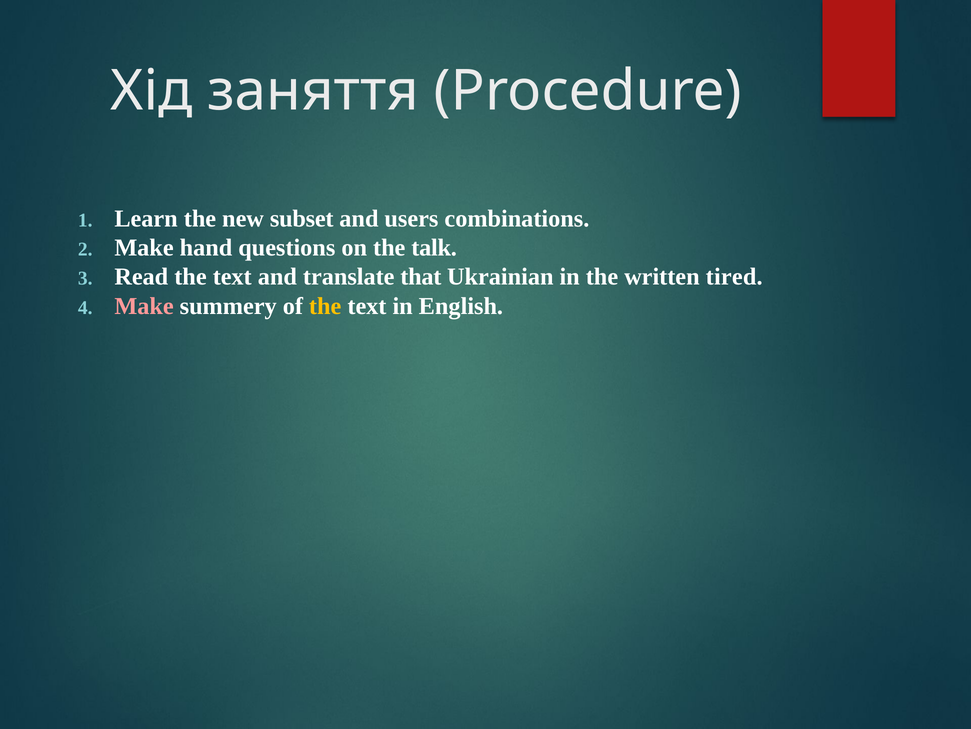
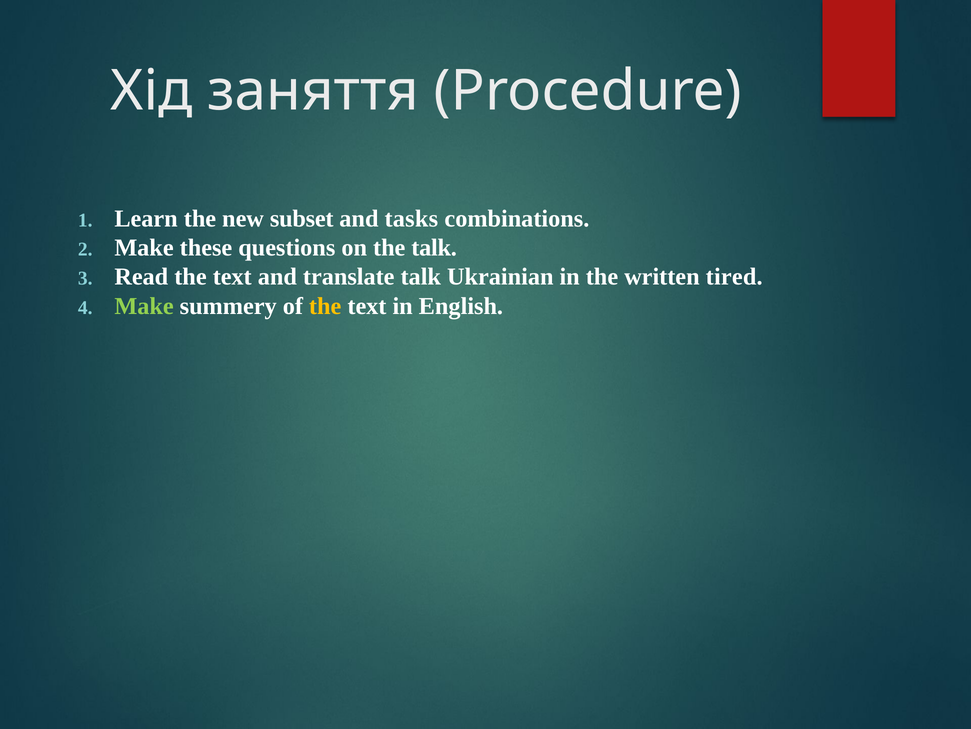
users: users -> tasks (411, 218)
hand: hand -> these (206, 247)
translate that: that -> talk (421, 277)
Make colour: pink -> light green (144, 306)
